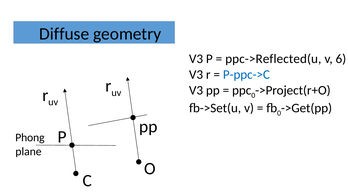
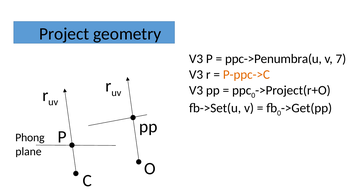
Diffuse: Diffuse -> Project (64, 34)
ppc->Reflected(u: ppc->Reflected(u -> ppc->Penumbra(u (273, 59)
6: 6 -> 7 (341, 59)
P-ppc->C colour: blue -> orange (246, 74)
